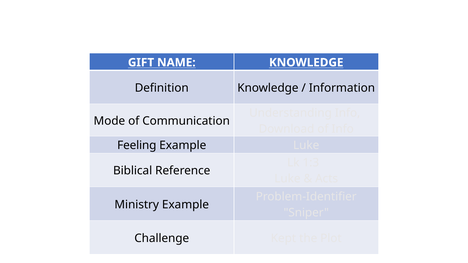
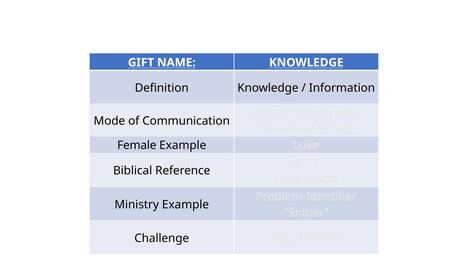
Feeling: Feeling -> Female (137, 146)
